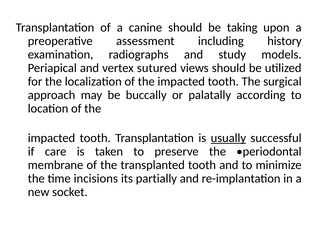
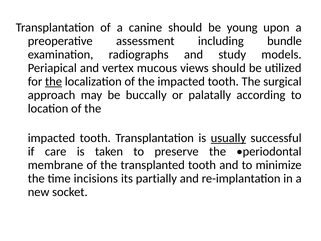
taking: taking -> young (242, 28)
history: history -> bundle (284, 41)
sutured: sutured -> mucous (157, 68)
the underline: none -> present (54, 81)
